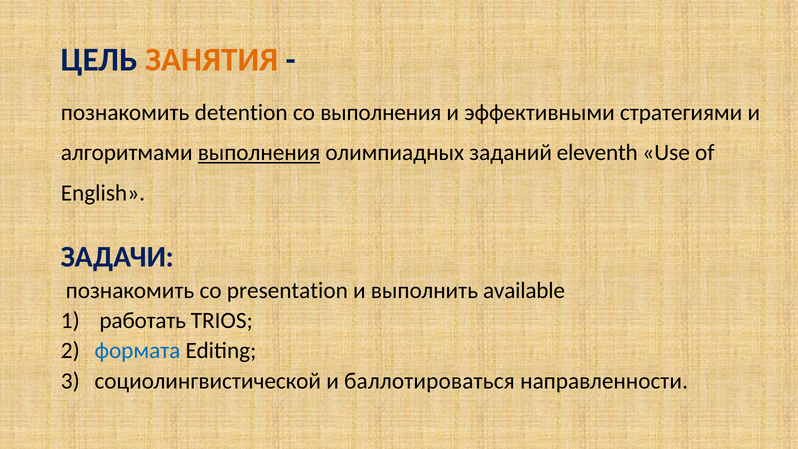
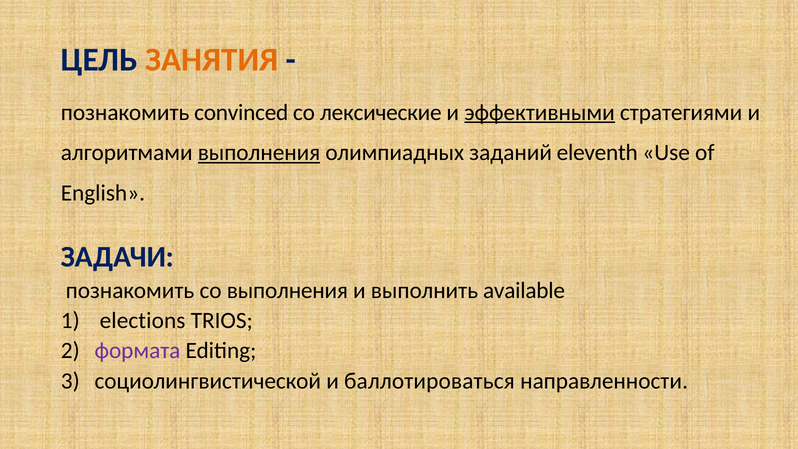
detention: detention -> convinced (241, 112)
со выполнения: выполнения -> лексические (381, 112)
эффективными underline: none -> present (540, 112)
со presentation: presentation -> выполнения (287, 290)
работать: работать -> elections (143, 320)
формата colour: blue -> purple (137, 351)
